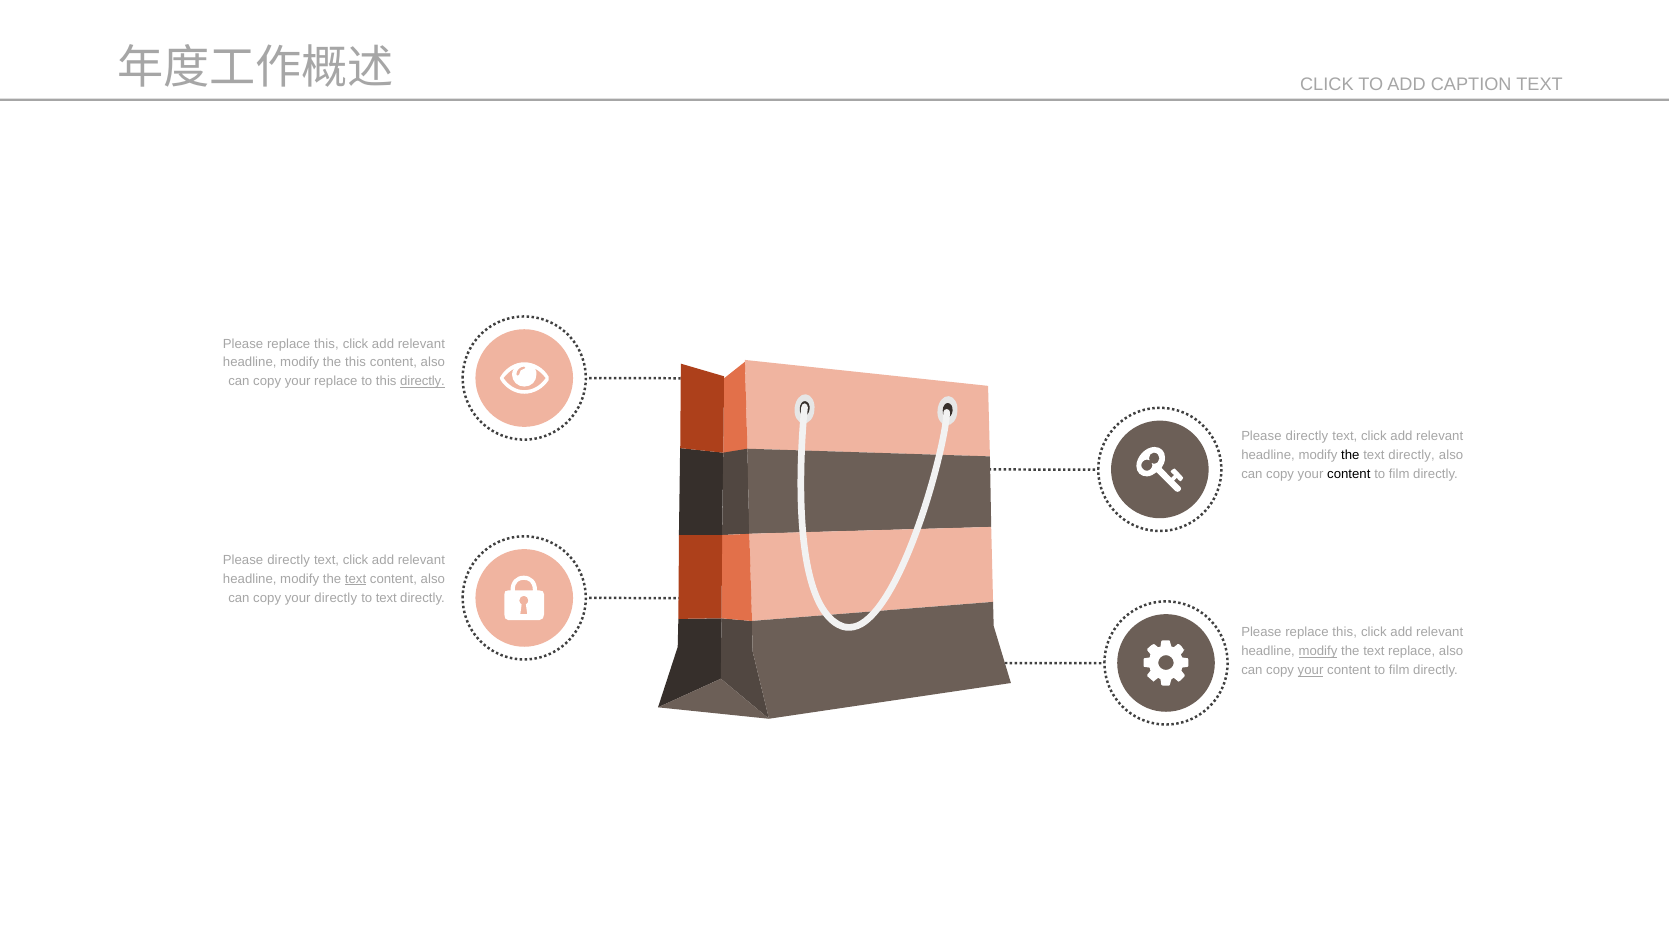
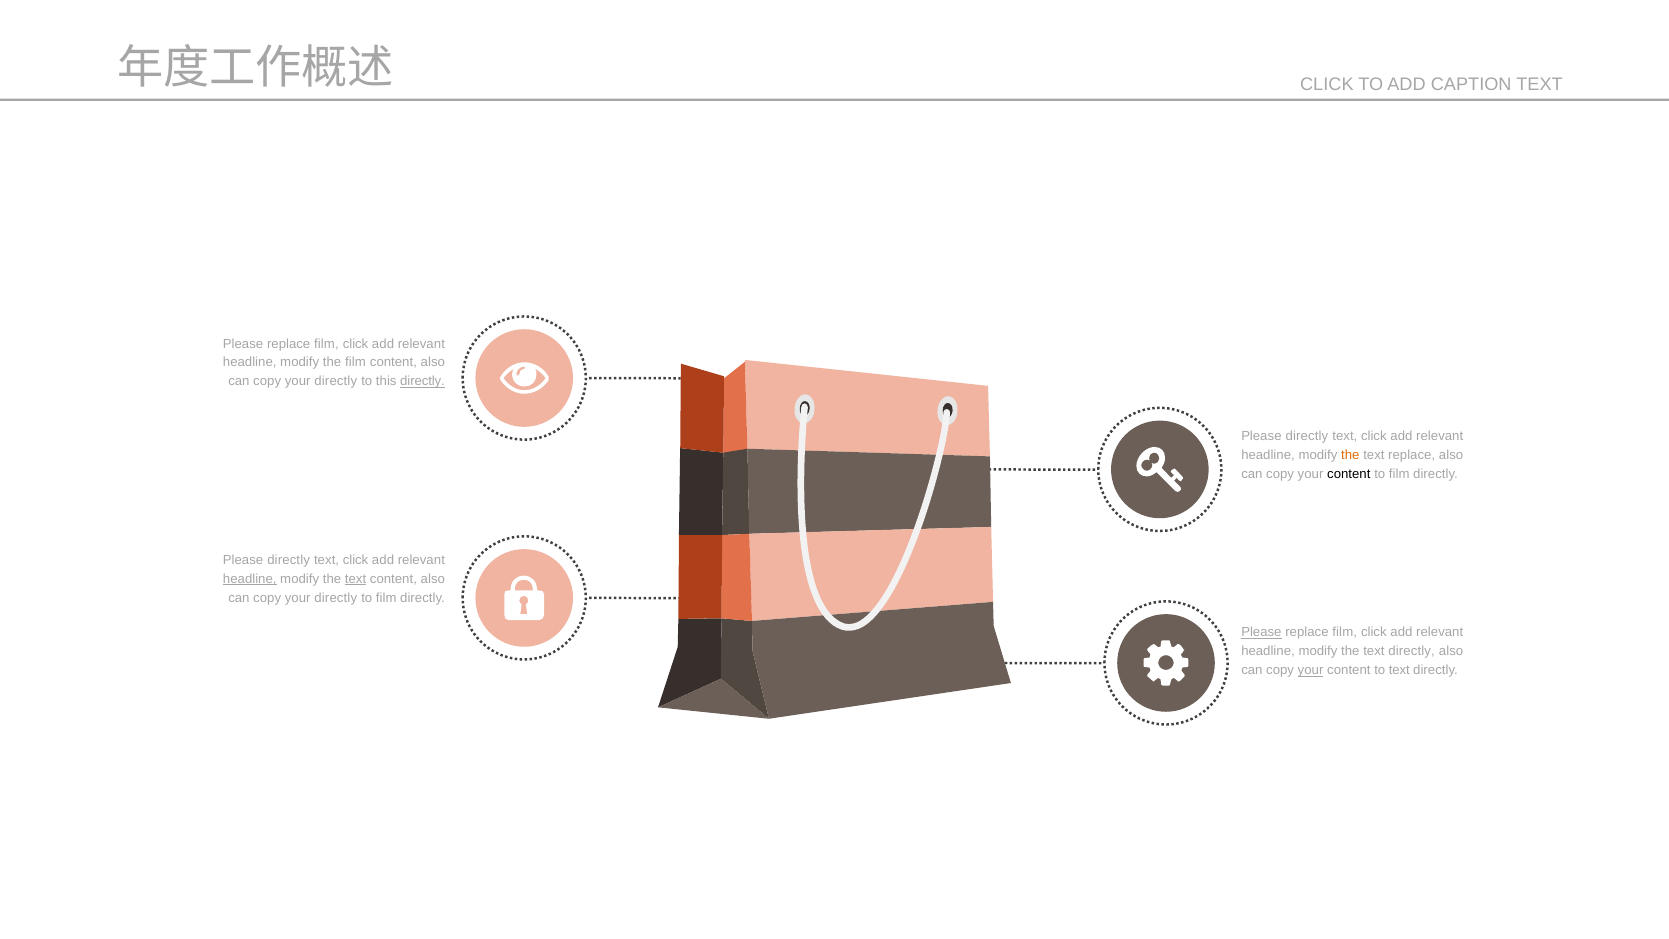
this: this -> film (326, 344)
the this: this -> film (356, 363)
replace: replace -> directly (336, 381)
the colour: black -> orange (1350, 455)
directly: directly -> replace (1412, 455)
headline underline: none -> present (250, 579)
text: text -> film (386, 598)
Please underline: none -> present (1261, 632)
this: this -> film (1345, 632)
modify underline: present -> none (1318, 651)
the text replace: replace -> directly (1412, 651)
film: film -> text (1399, 670)
